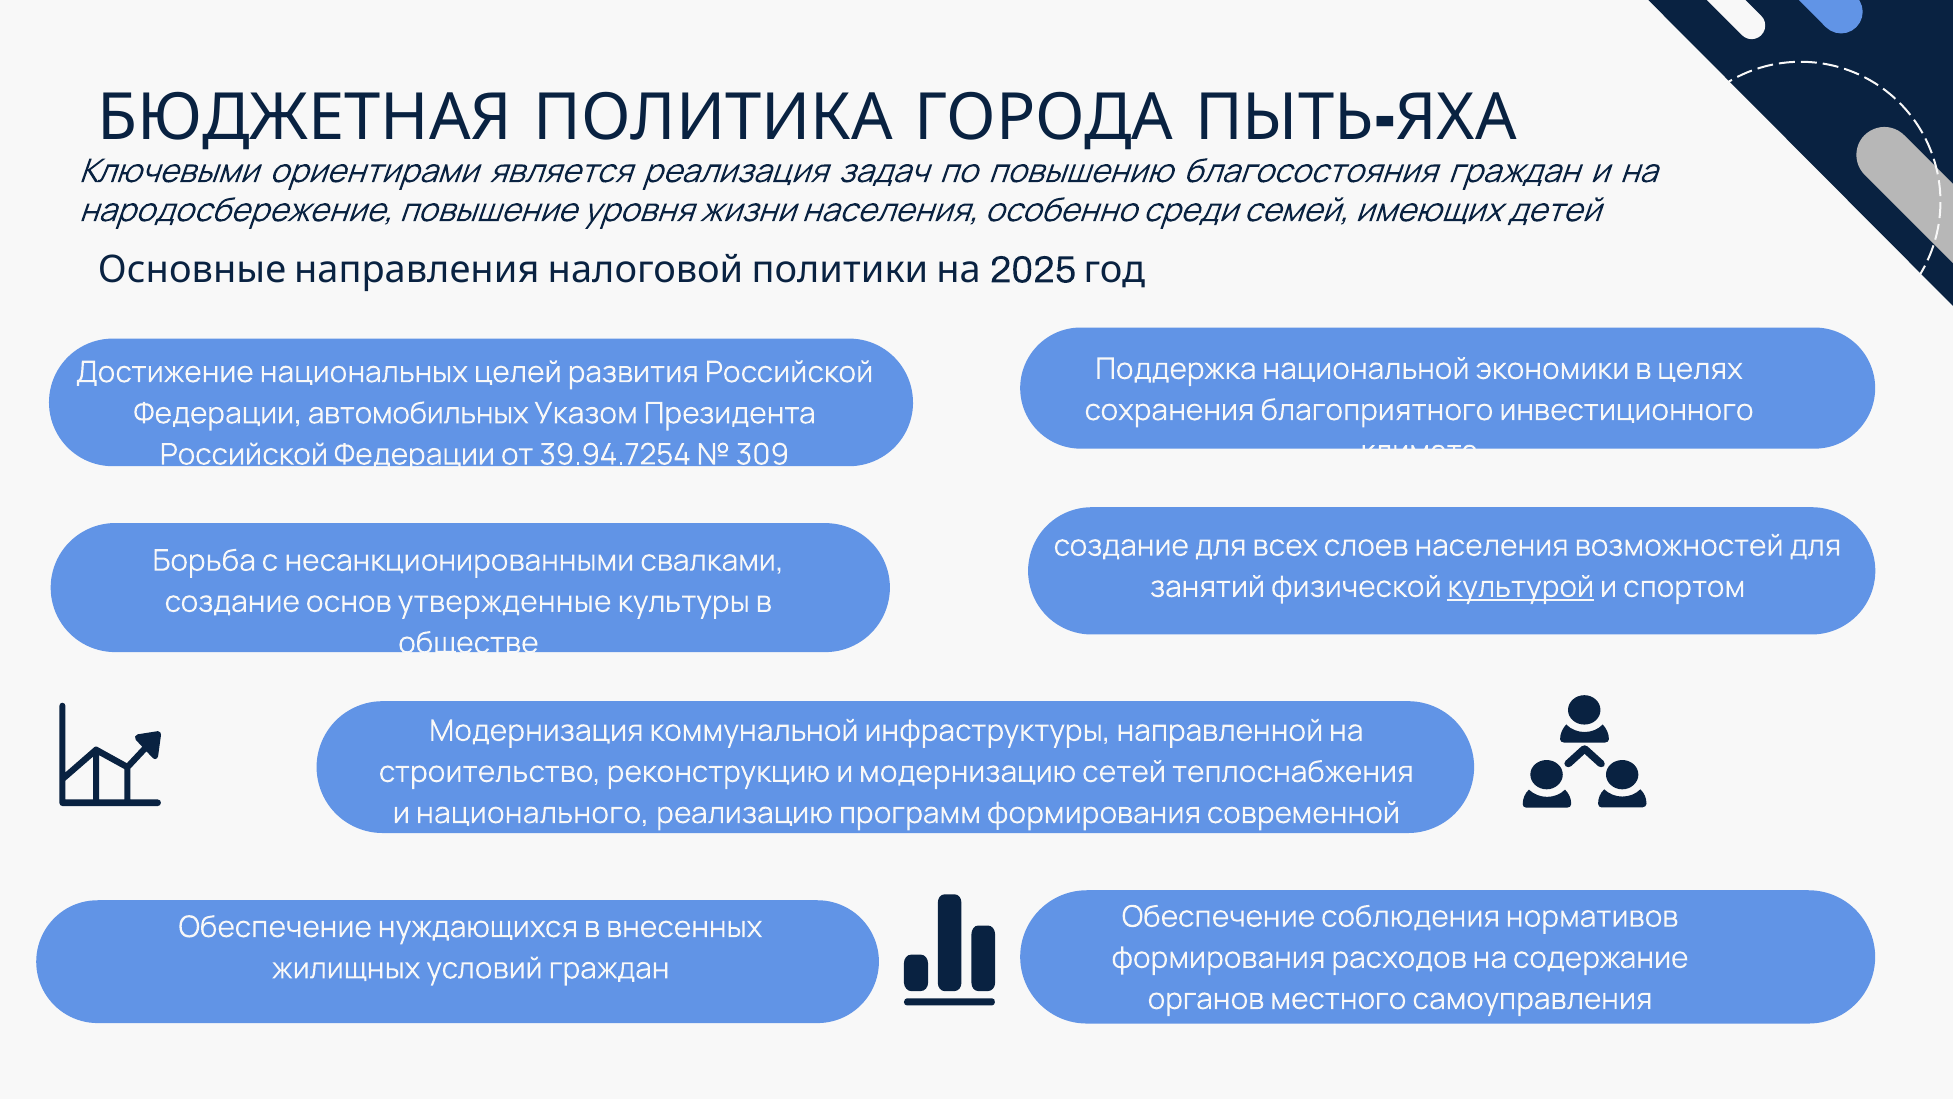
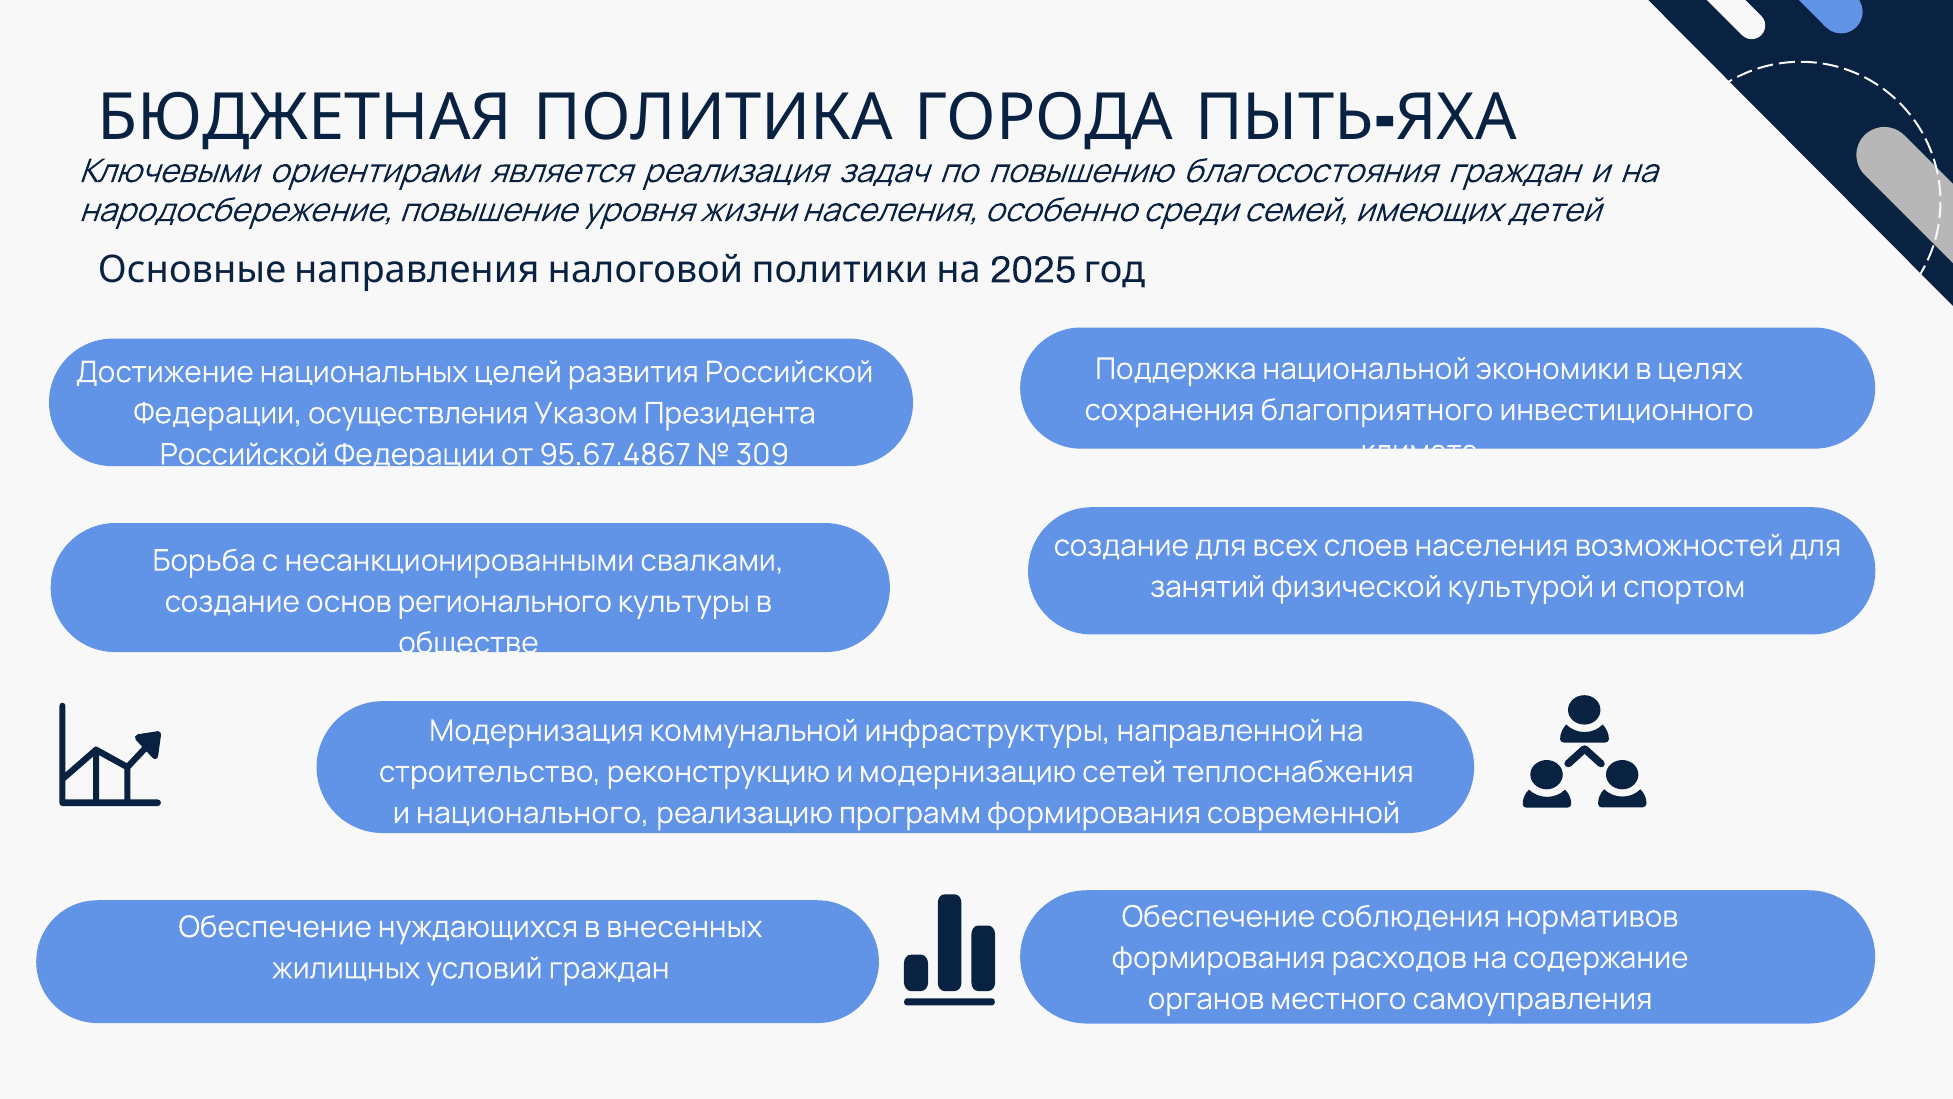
автомобильных: автомобильных -> осуществления (418, 413)
39.94.7254: 39.94.7254 -> 95.67.4867 (615, 454)
культурой underline: present -> none (1521, 587)
утвержденные: утвержденные -> регионального (505, 602)
